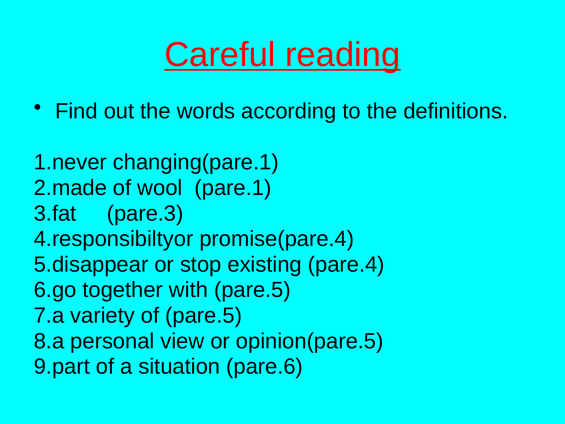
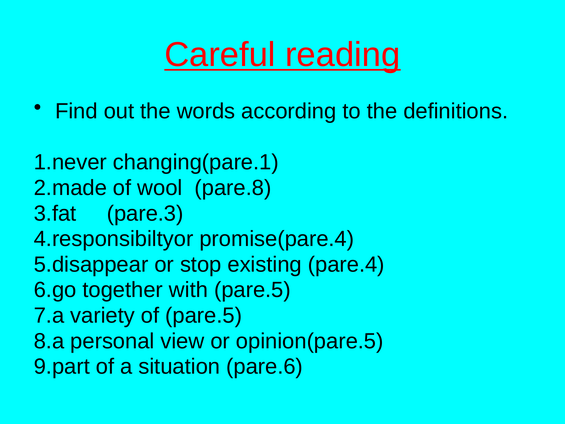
pare.1: pare.1 -> pare.8 (233, 188)
